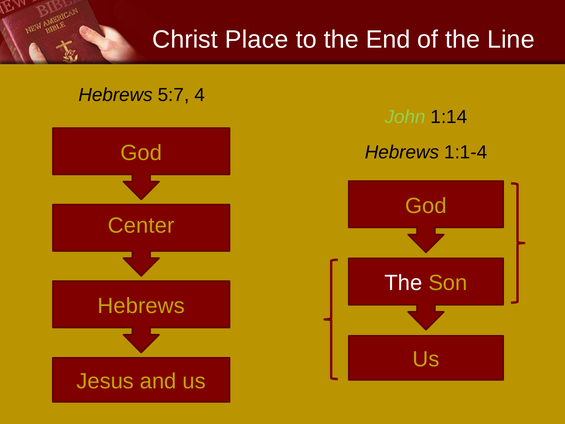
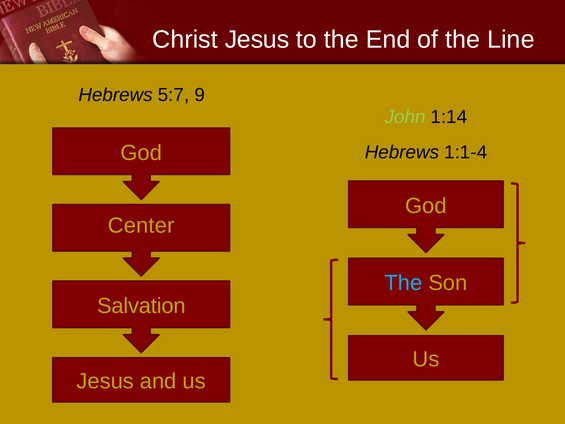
Christ Place: Place -> Jesus (257, 39)
4: 4 -> 9 (200, 95)
The colour: white -> light blue (403, 283)
Hebrews: Hebrews -> Salvation (141, 306)
